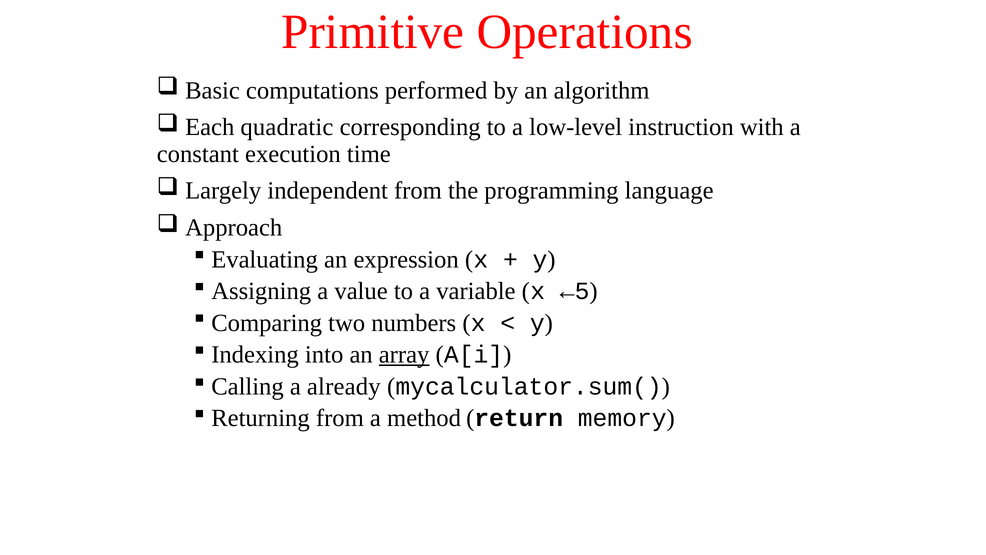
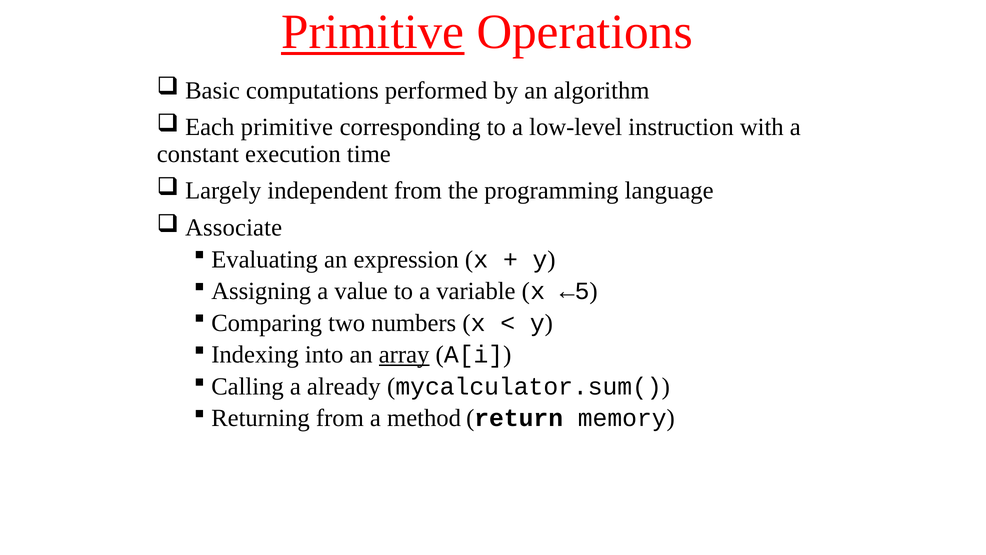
Primitive underline: none -> present (373, 32)
Each quadratic: quadratic -> primitive (287, 127)
Approach: Approach -> Associate (234, 228)
